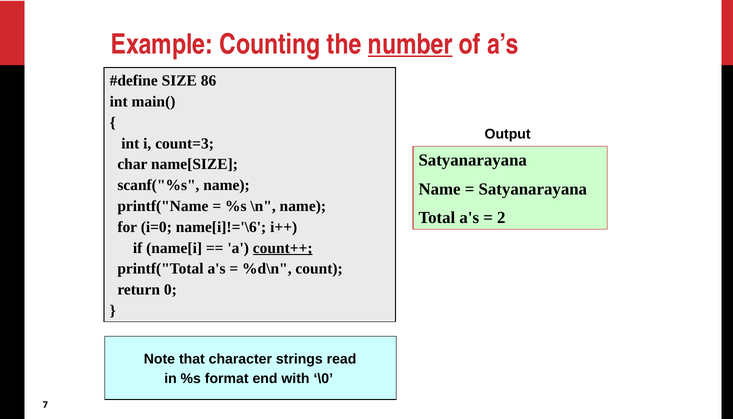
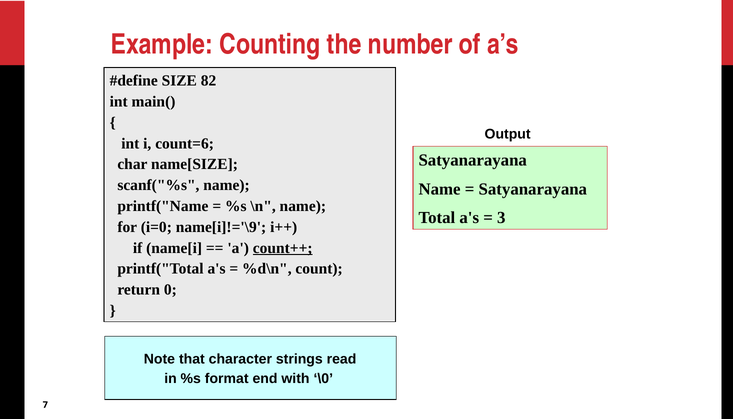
number underline: present -> none (410, 44)
86: 86 -> 82 (209, 81)
count=3: count=3 -> count=6 (185, 143)
2: 2 -> 3 (501, 218)
name[i]!='\6: name[i]!='\6 -> name[i]!='\9 (221, 227)
